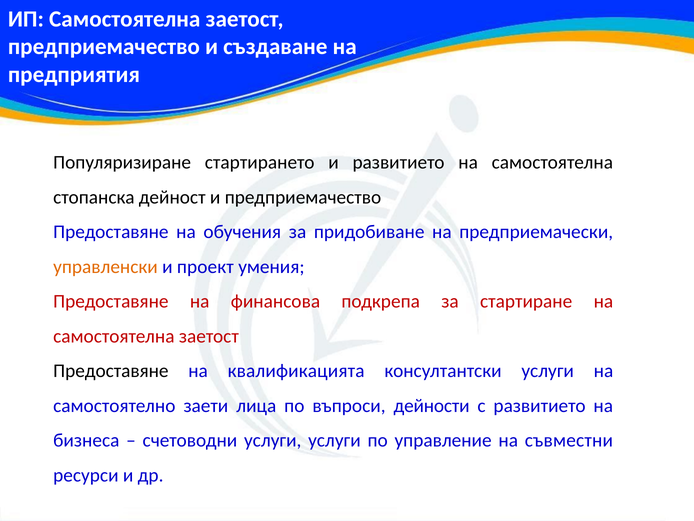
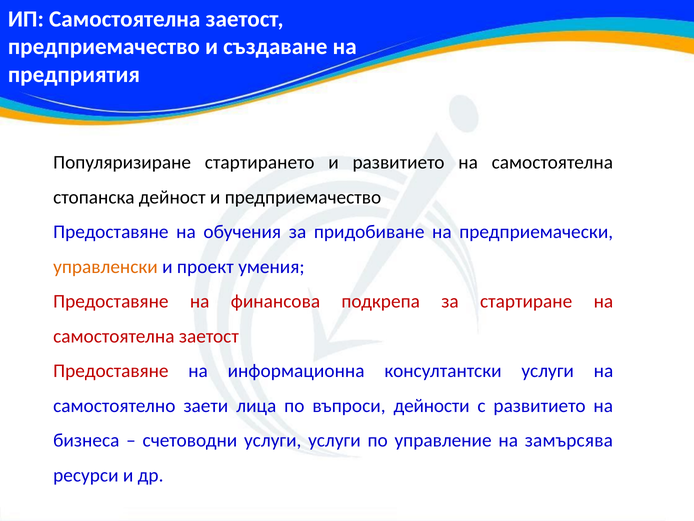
Предоставяне colour: black -> red (111, 371)
квалификацията: квалификацията -> информационна (296, 371)
съвместни: съвместни -> замърсява (569, 440)
